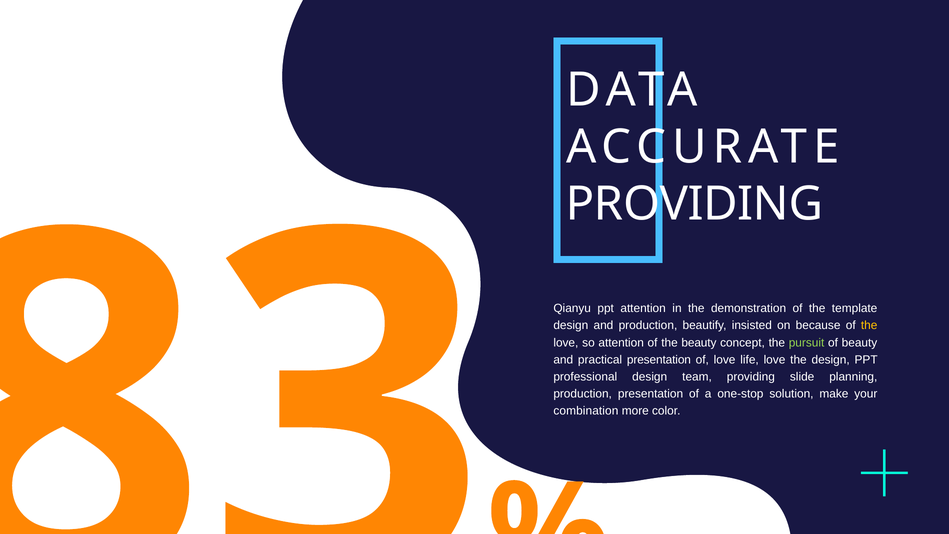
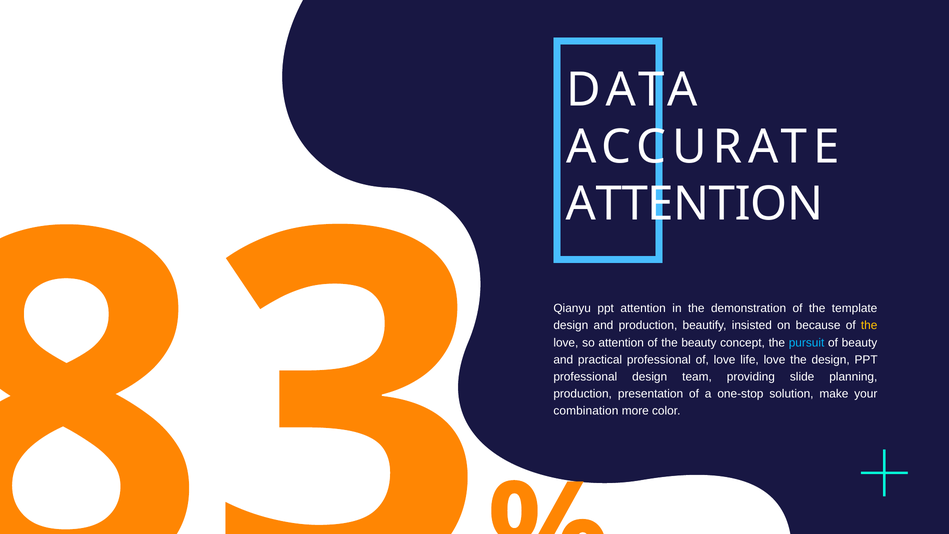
PROVIDING: PROVIDING -> ATTENTION (694, 204)
pursuit colour: light green -> light blue (807, 342)
practical presentation: presentation -> professional (659, 360)
